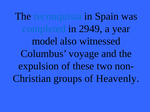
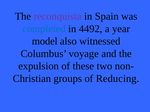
reconquista colour: blue -> purple (58, 16)
2949: 2949 -> 4492 (91, 29)
Heavenly: Heavenly -> Reducing (118, 79)
